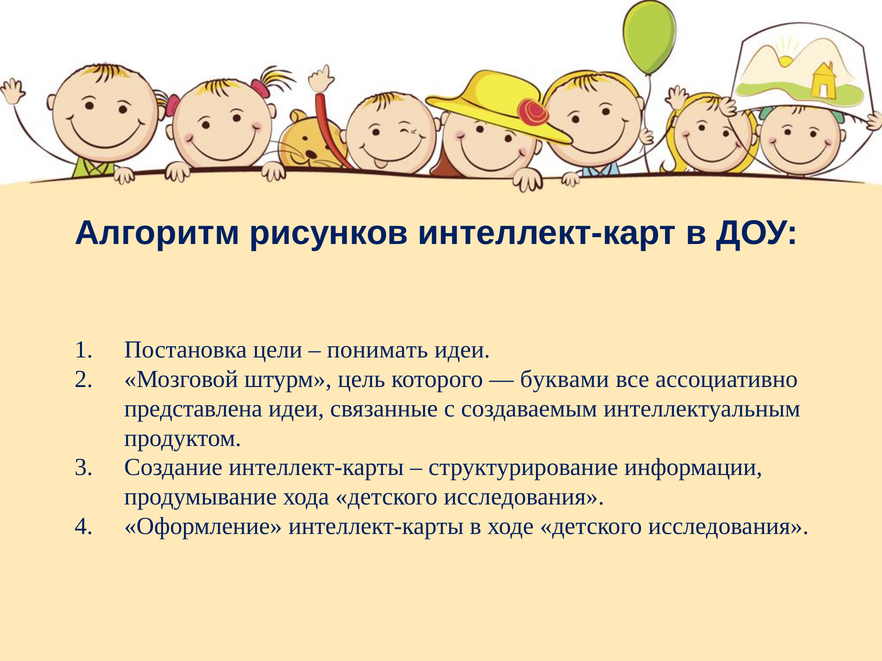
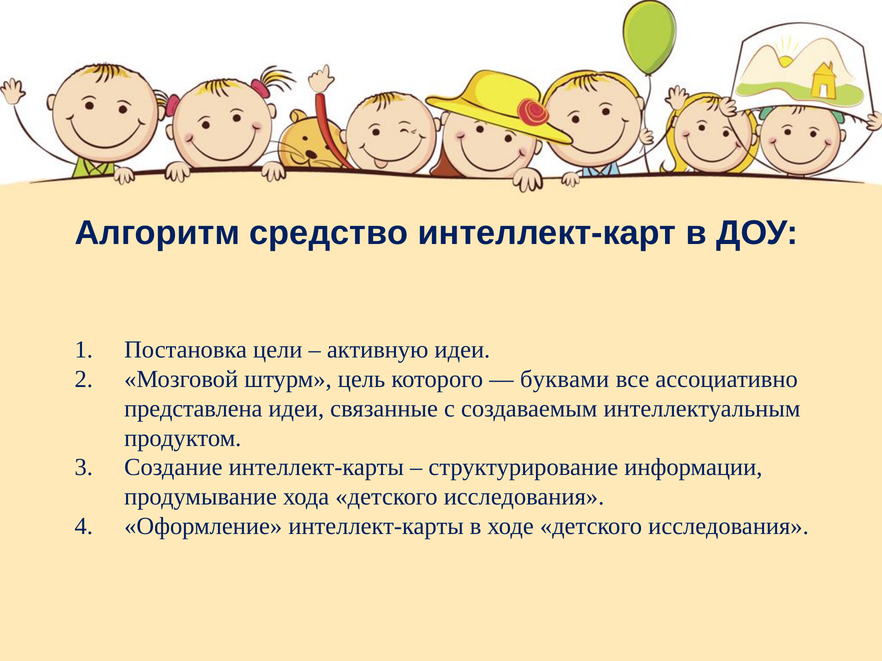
рисунков: рисунков -> средство (329, 233)
понимать: понимать -> активную (378, 350)
